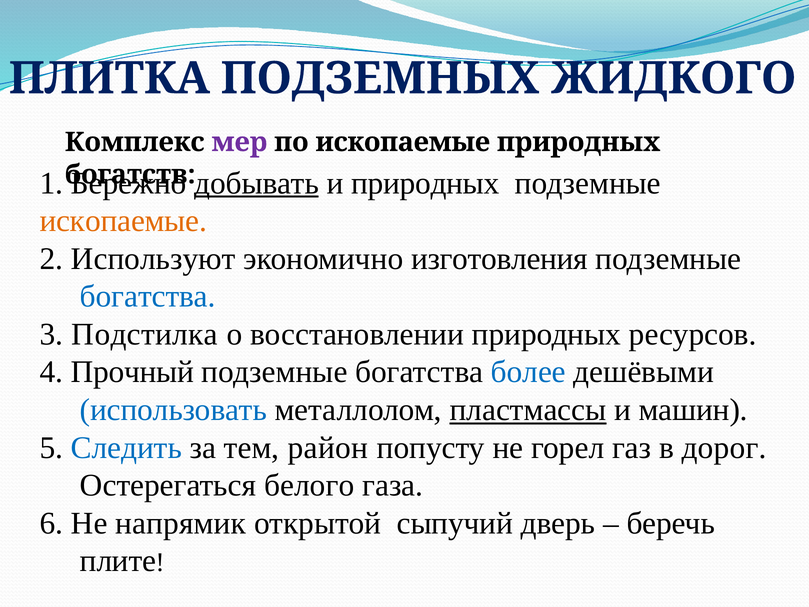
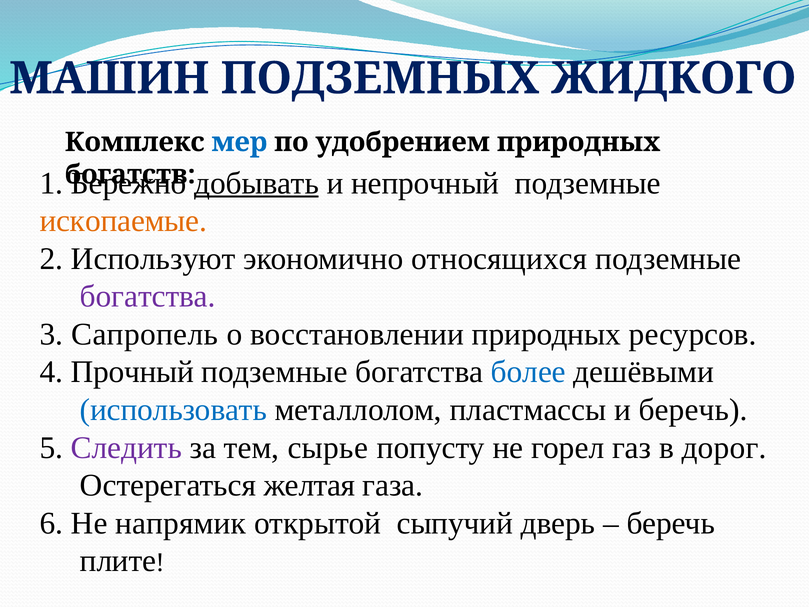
ПЛИТКА: ПЛИТКА -> МАШИН (109, 78)
мер colour: purple -> blue (239, 142)
по ископаемые: ископаемые -> удобрением (403, 142)
и природных: природных -> непрочный (425, 183)
изготовления: изготовления -> относящихся (499, 259)
богатства colour: blue -> purple (148, 296)
Подстилка: Подстилка -> Сапропель (145, 334)
пластмассы underline: present -> none (528, 410)
и машин: машин -> беречь (693, 410)
Следить colour: blue -> purple (126, 447)
район: район -> сырье (328, 447)
белого: белого -> желтая (309, 485)
